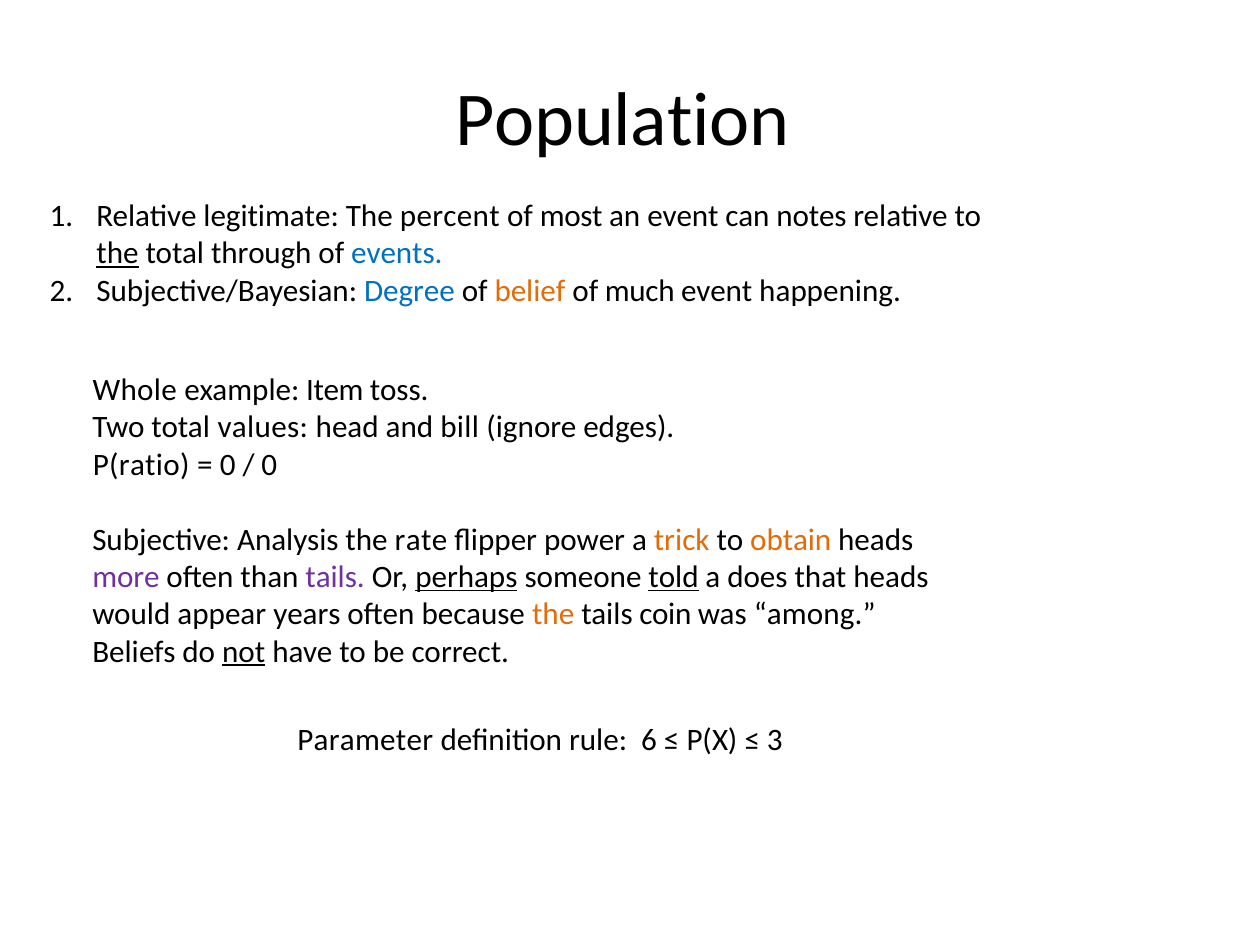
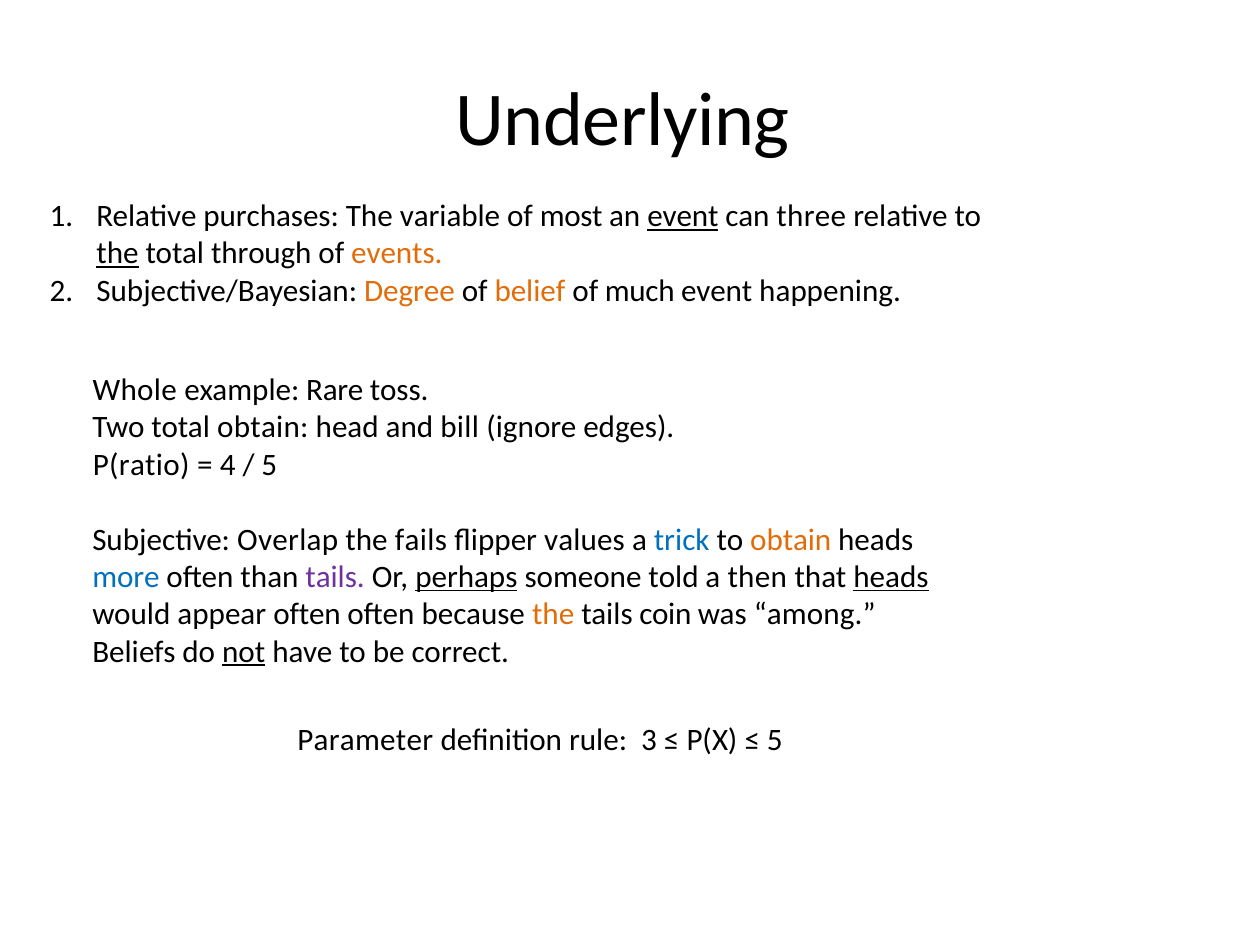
Population: Population -> Underlying (622, 121)
legitimate: legitimate -> purchases (271, 216)
percent: percent -> variable (450, 216)
event underline: none -> present (683, 216)
notes: notes -> three (811, 216)
events colour: blue -> orange (397, 254)
Degree colour: blue -> orange (409, 291)
Item: Item -> Rare (335, 390)
total values: values -> obtain (263, 428)
0: 0 -> 4 (228, 465)
0: 0 -> 5 (269, 465)
Analysis: Analysis -> Overlap (288, 540)
rate: rate -> fails (421, 540)
power: power -> values (585, 540)
trick colour: orange -> blue (682, 540)
more colour: purple -> blue (126, 577)
told underline: present -> none (674, 577)
does: does -> then (757, 577)
heads underline: none -> present (891, 577)
appear years: years -> often (307, 614)
6: 6 -> 3 (649, 740)
3: 3 -> 5 (775, 740)
